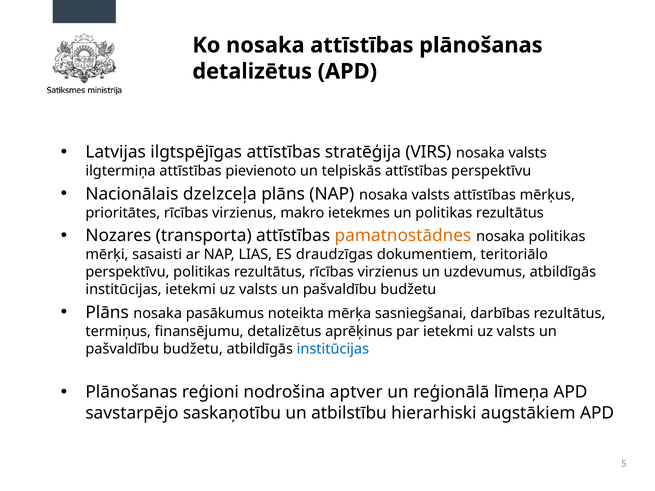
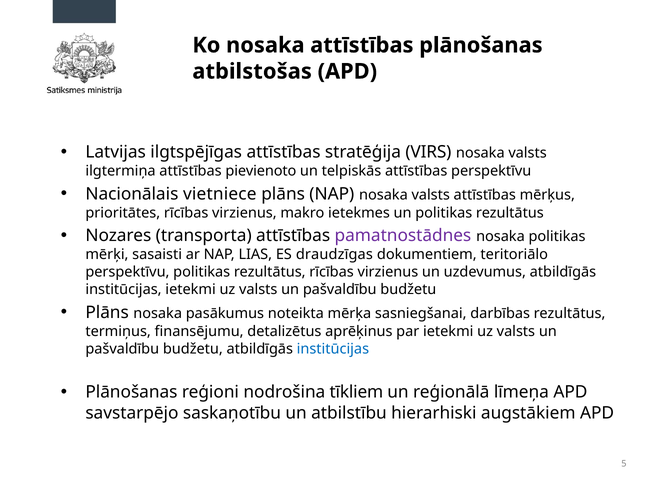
detalizētus: detalizētus -> atbilstošas (252, 71)
dzelzceļa: dzelzceļa -> vietniece (220, 194)
pamatnostādnes colour: orange -> purple (403, 236)
aptver: aptver -> tīkliem (356, 392)
